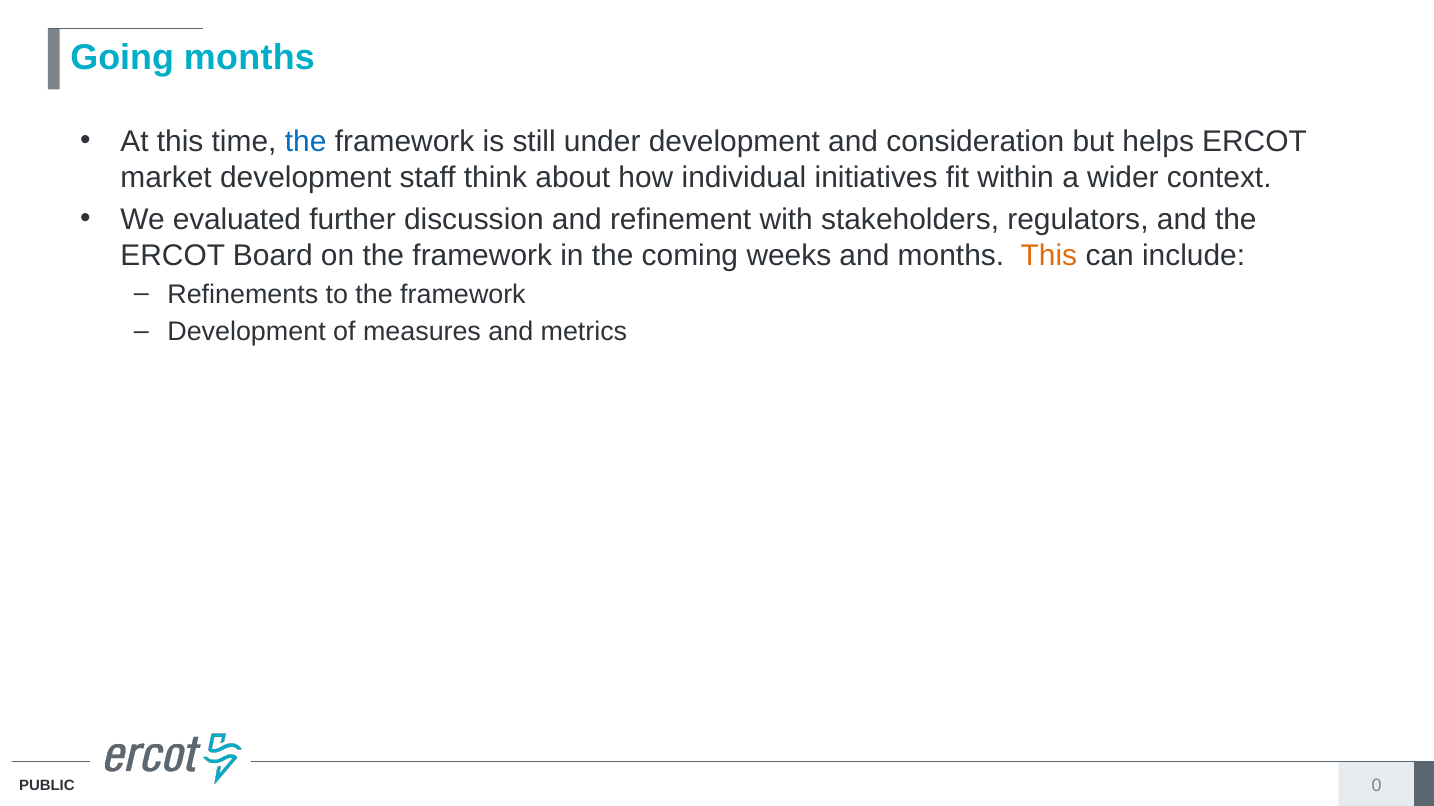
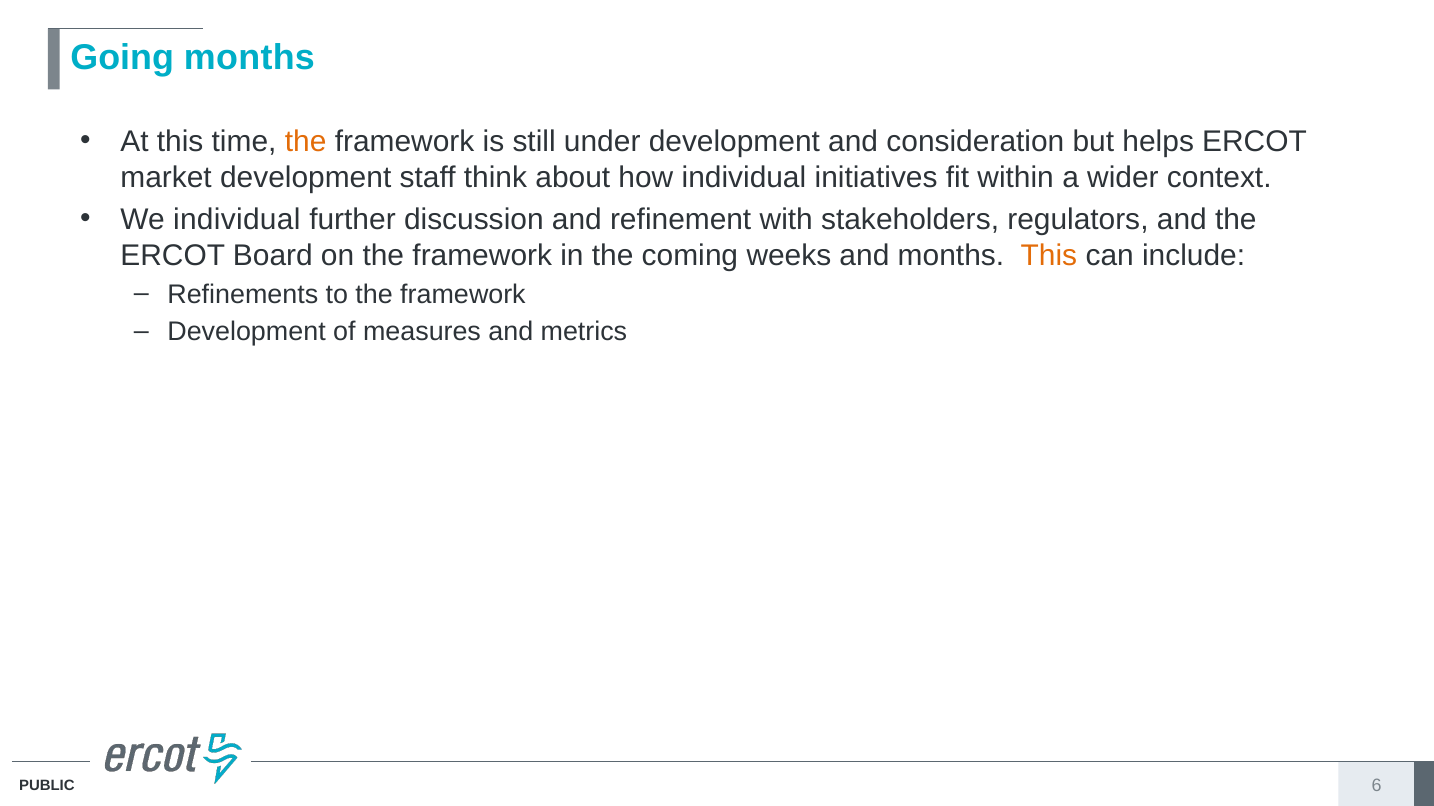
the colour: blue -> orange (306, 142)
We evaluated: evaluated -> individual (237, 220)
0: 0 -> 6 (1376, 786)
